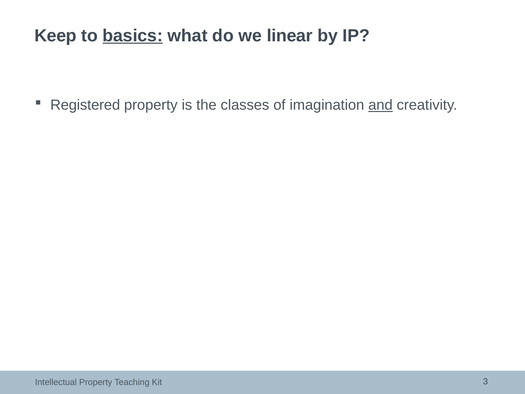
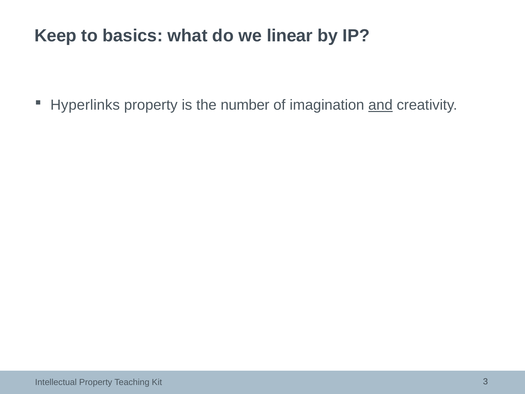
basics underline: present -> none (133, 36)
Registered: Registered -> Hyperlinks (85, 105)
classes: classes -> number (245, 105)
